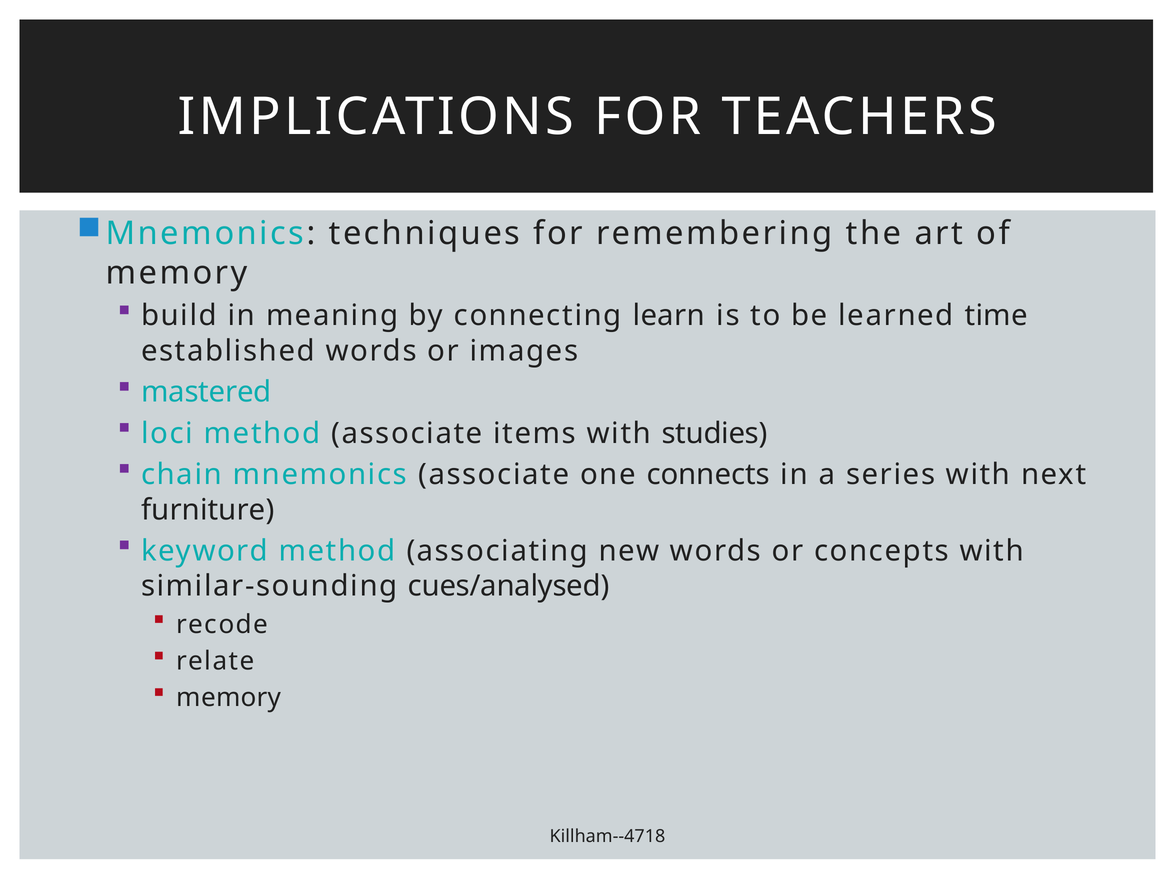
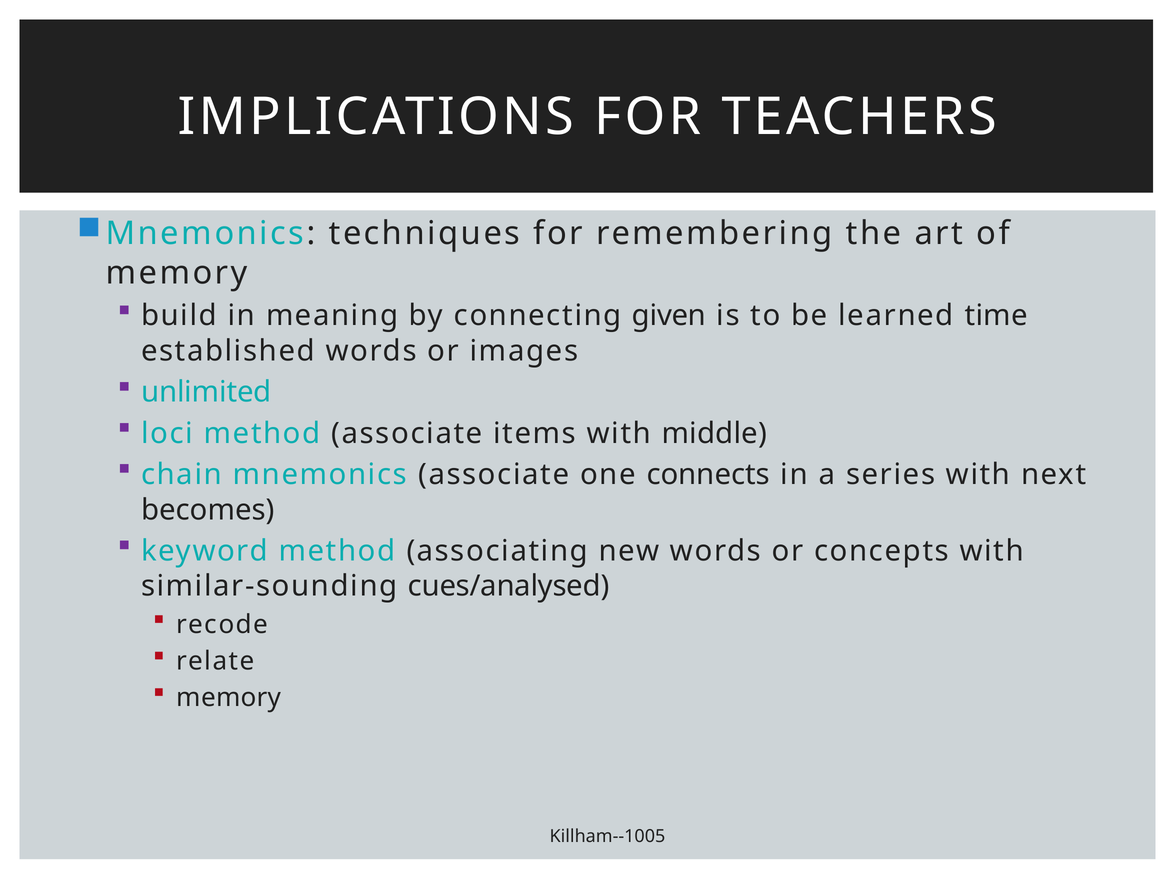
learn: learn -> given (669, 316)
mastered: mastered -> unlimited (206, 392)
studies: studies -> middle (714, 433)
furniture: furniture -> becomes (208, 510)
Killham--4718: Killham--4718 -> Killham--1005 (607, 836)
